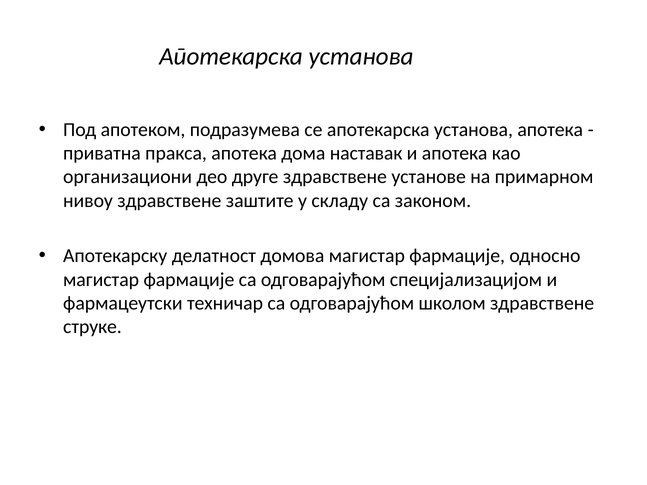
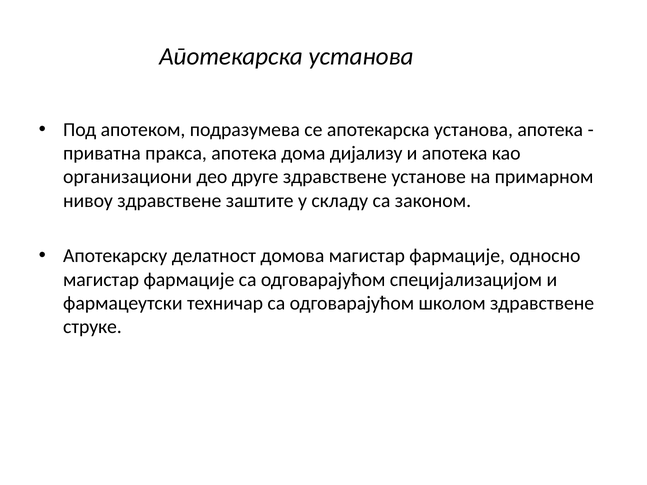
наставак: наставак -> дијализу (366, 153)
